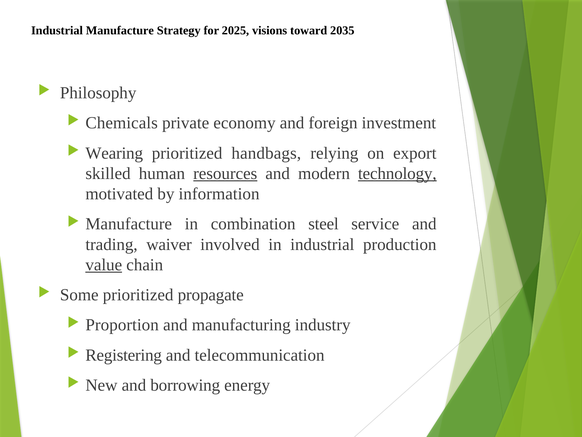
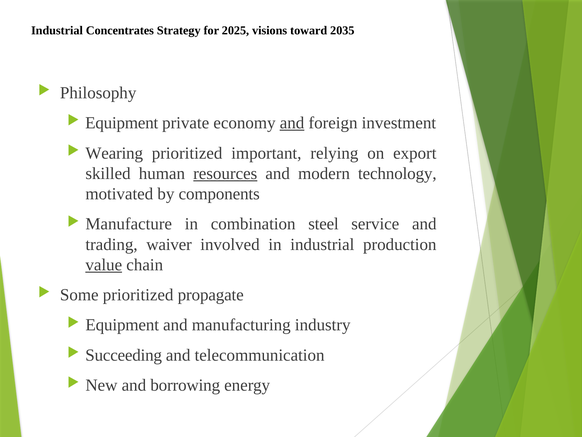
Industrial Manufacture: Manufacture -> Concentrates (120, 31)
Chemicals: Chemicals -> Equipment (122, 123)
and underline: none -> present (292, 123)
handbags: handbags -> important (266, 153)
technology underline: present -> none (397, 173)
information: information -> components (219, 194)
Proportion: Proportion -> Equipment (122, 325)
Registering: Registering -> Succeeding (124, 355)
